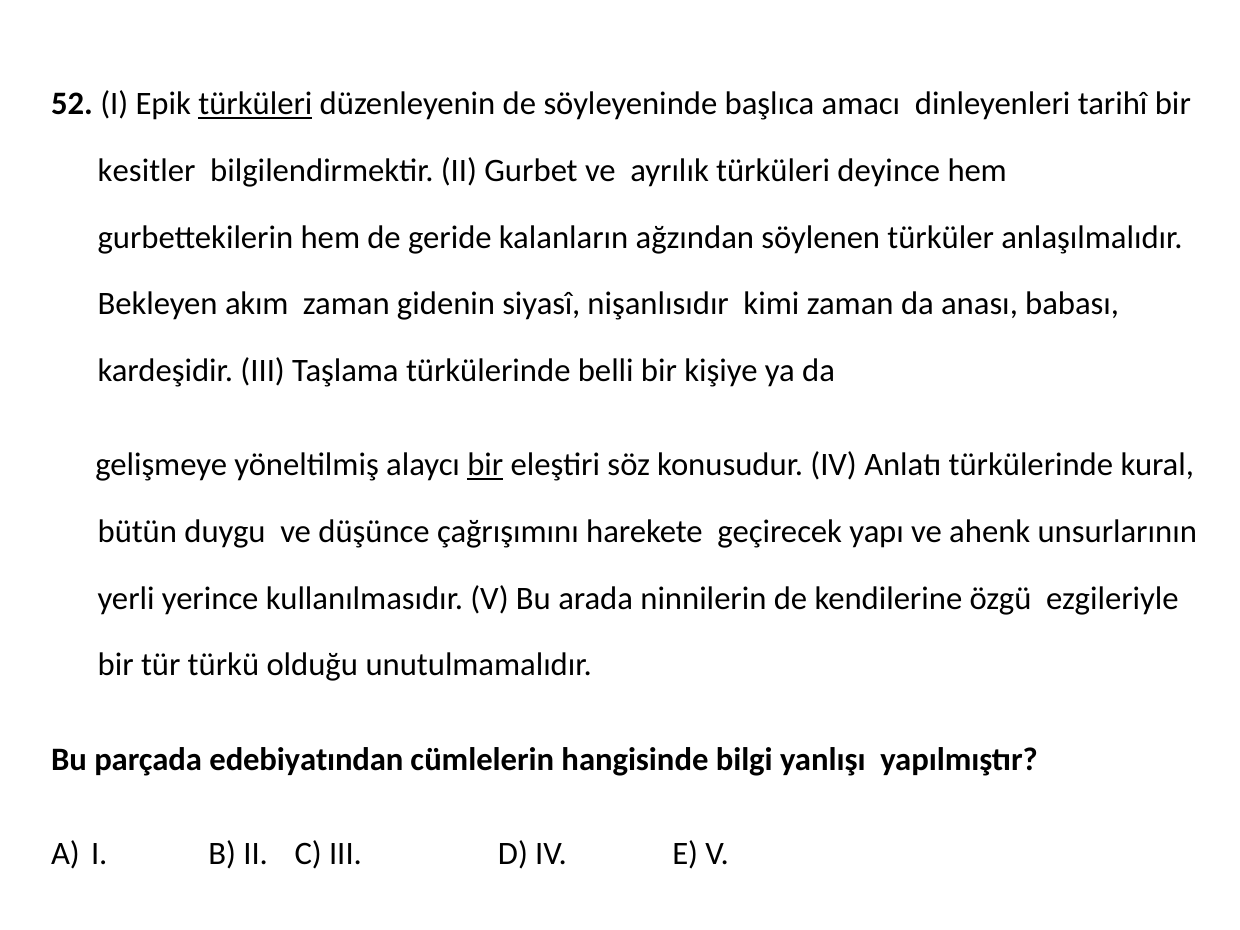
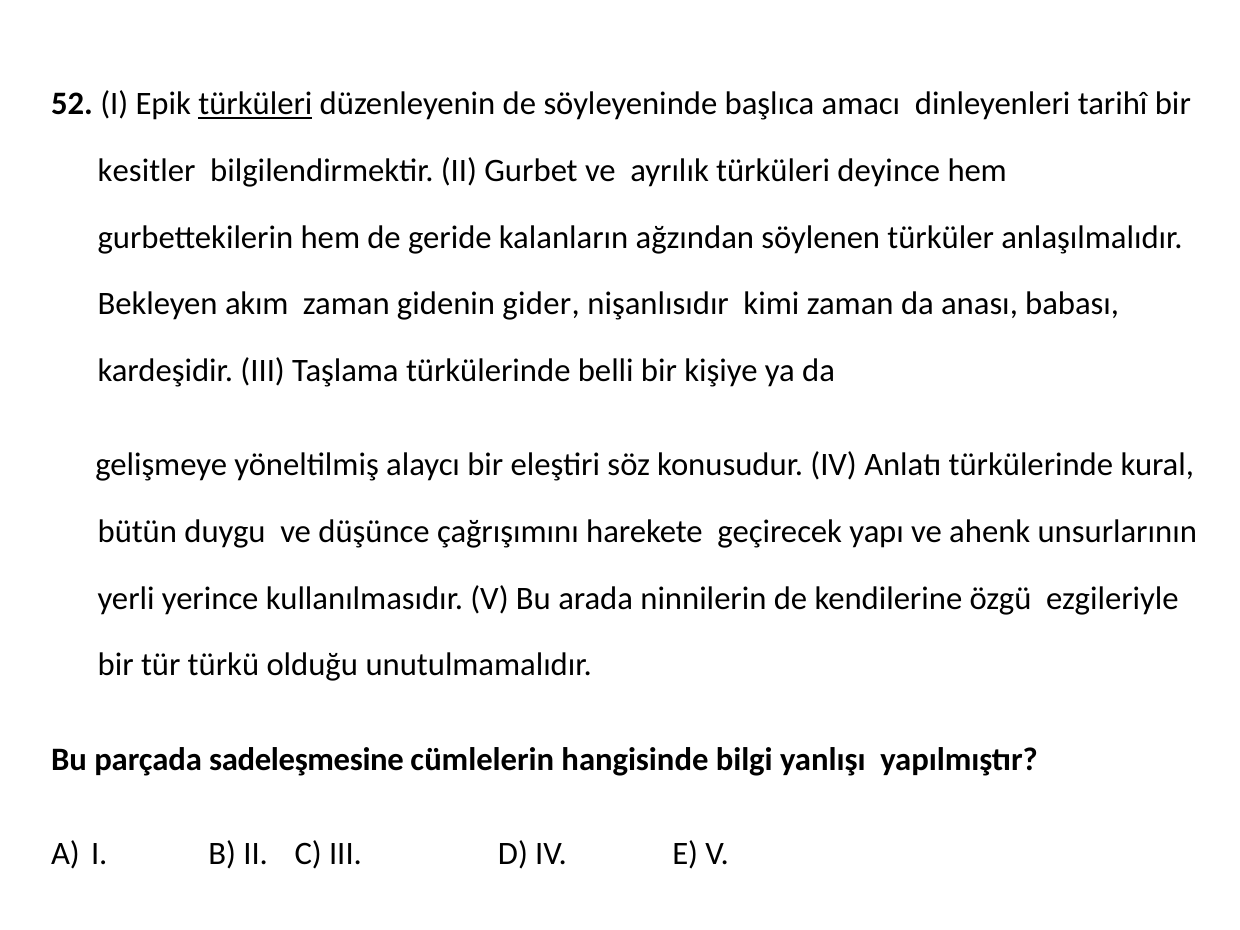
siyasî: siyasî -> gider (541, 304)
bir underline: present -> none (485, 465)
edebiyatından: edebiyatından -> sadeleşmesine (307, 759)
